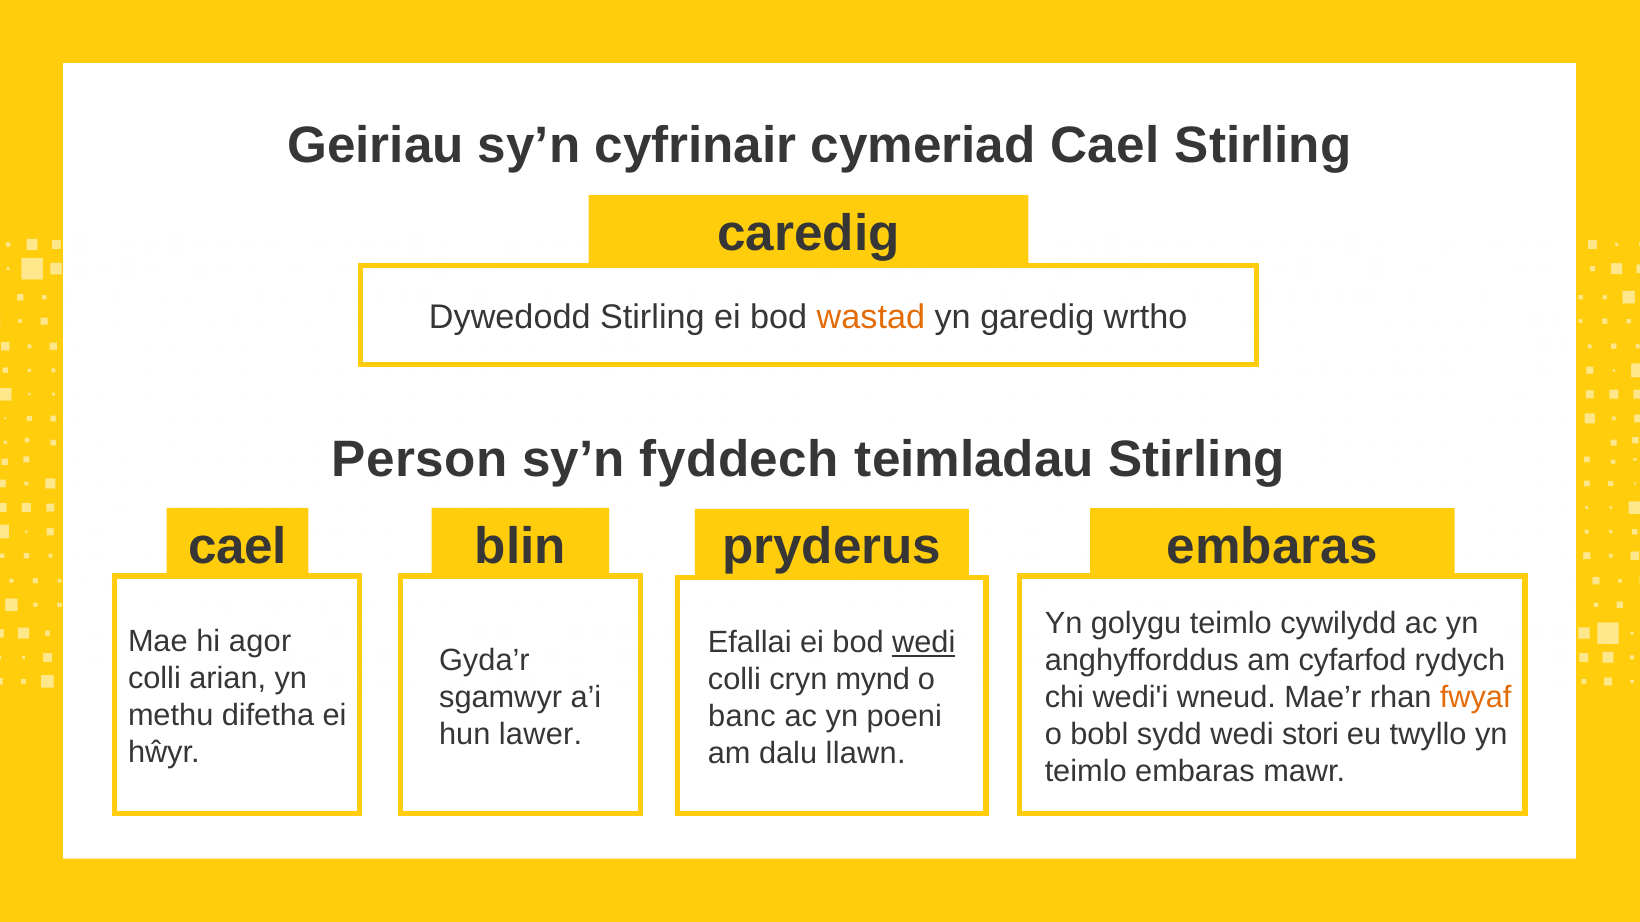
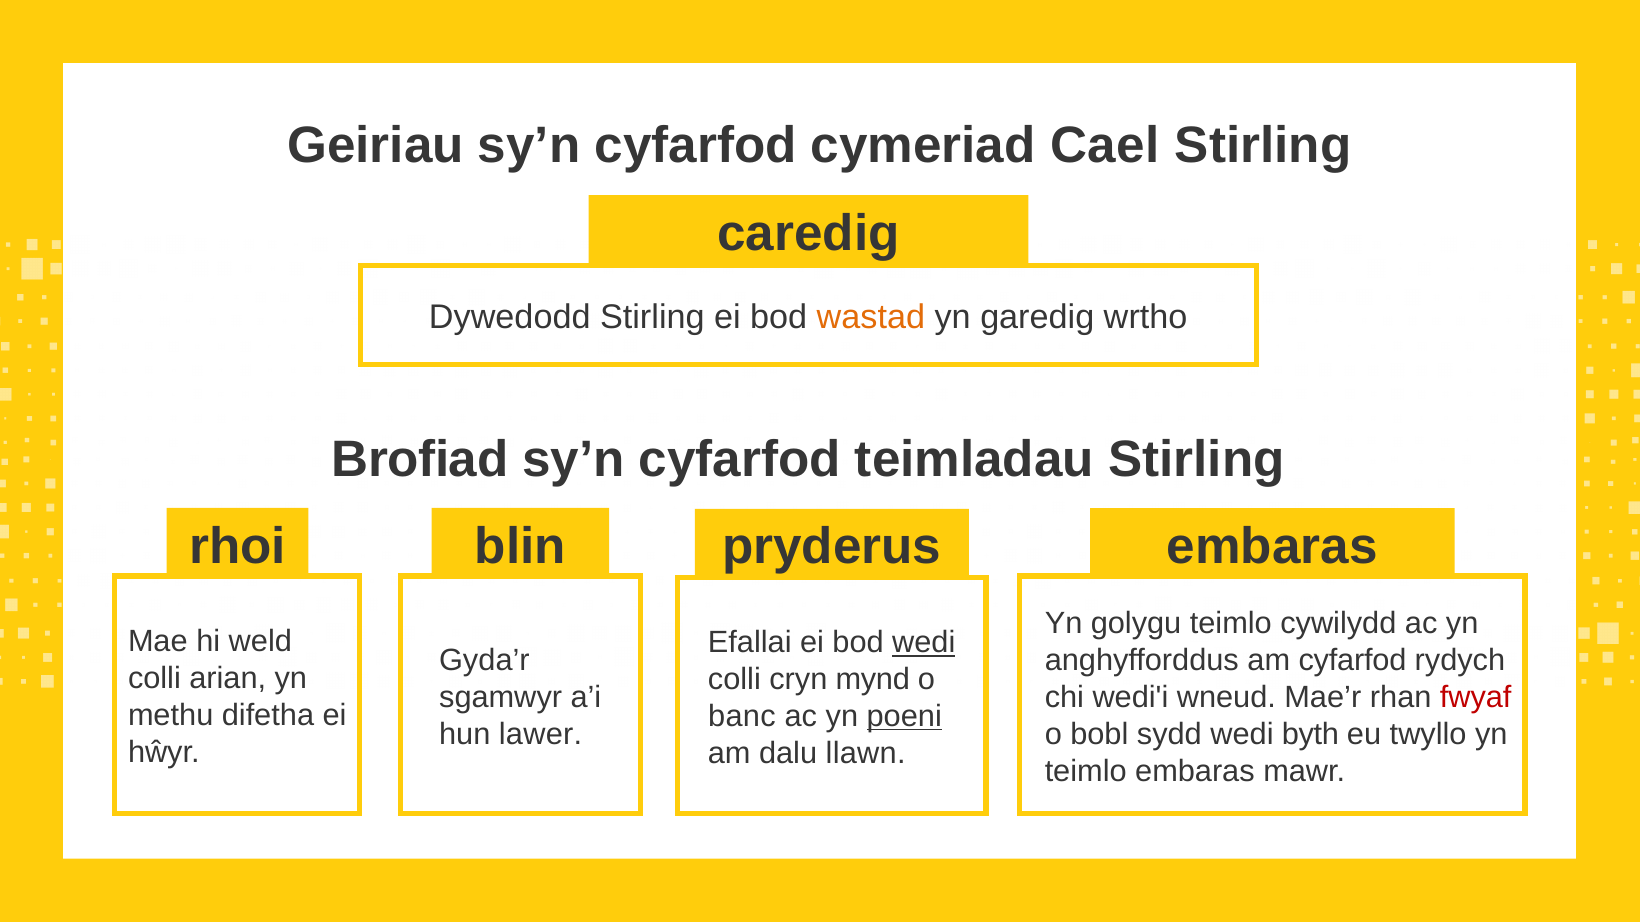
Geiriau sy’n cyfrinair: cyfrinair -> cyfarfod (696, 146)
Person: Person -> Brofiad (420, 459)
fyddech: fyddech -> cyfarfod (740, 459)
cael: cael -> rhoi (237, 546)
agor: agor -> weld (260, 642)
fwyaf colour: orange -> red (1476, 697)
poeni underline: none -> present (904, 717)
stori: stori -> byth (1310, 734)
